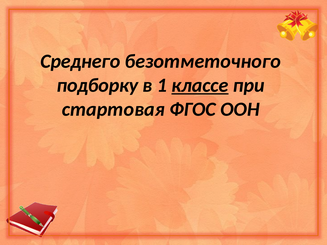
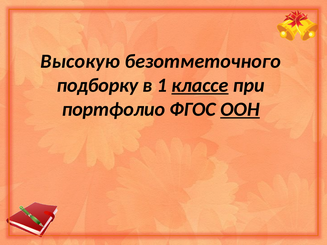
Среднего: Среднего -> Высокую (80, 61)
стартовая: стартовая -> портфолио (113, 109)
ООН underline: none -> present (240, 109)
